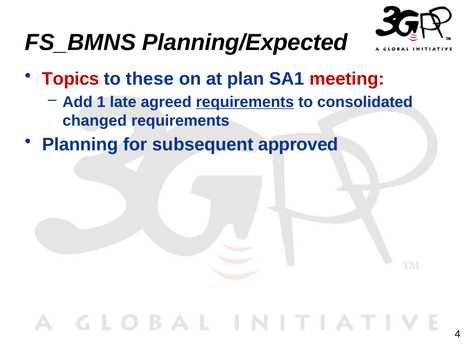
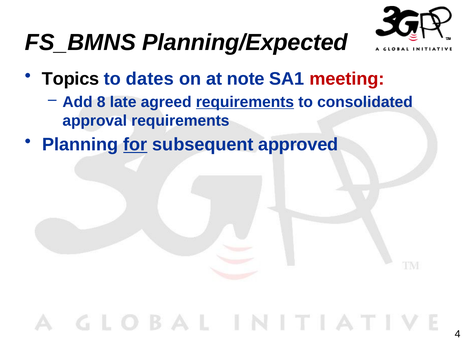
Topics colour: red -> black (71, 79)
these: these -> dates (150, 79)
plan: plan -> note (246, 79)
1: 1 -> 8 (101, 102)
changed: changed -> approval (95, 121)
for underline: none -> present (135, 144)
